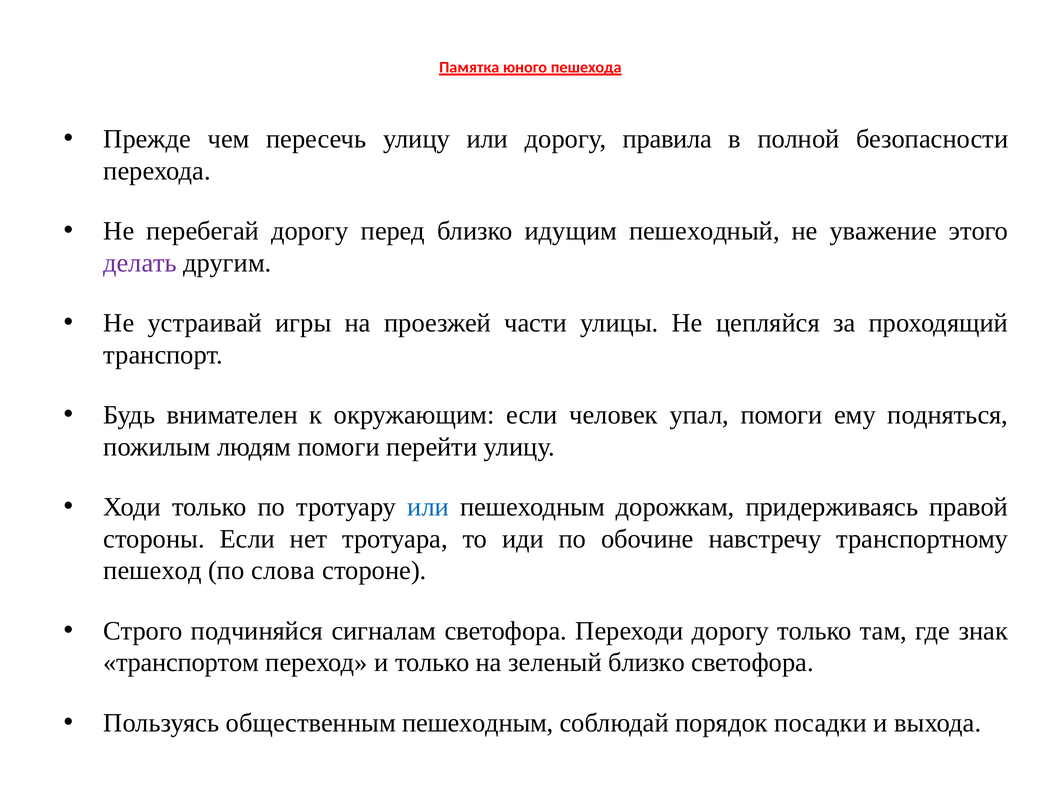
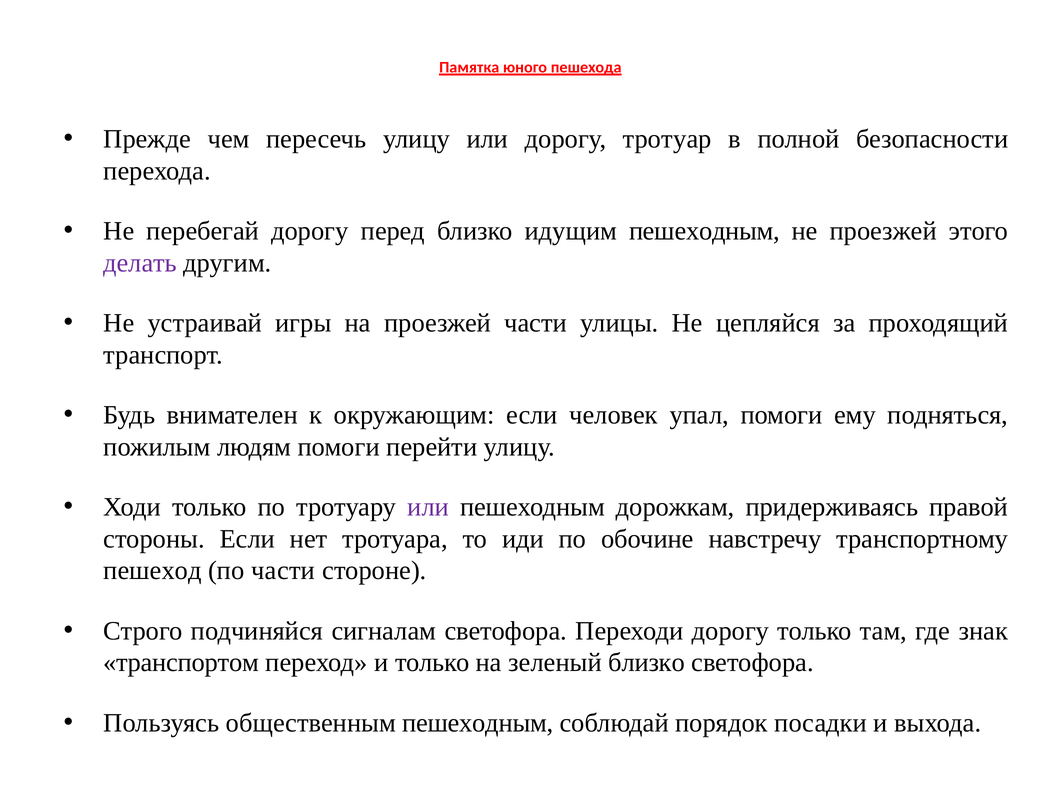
правила: правила -> тротуар (667, 139)
идущим пешеходный: пешеходный -> пешеходным (704, 231)
не уважение: уважение -> проезжей (883, 231)
или colour: blue -> purple (428, 507)
по слова: слова -> части (283, 571)
